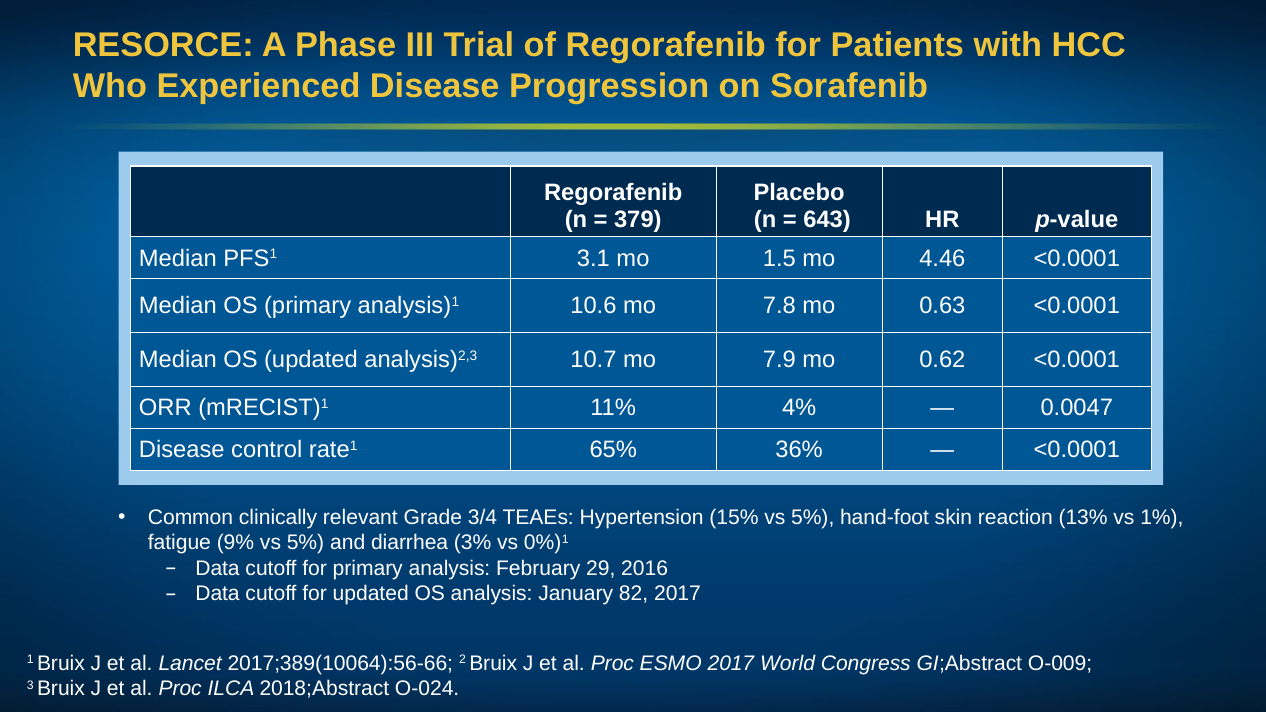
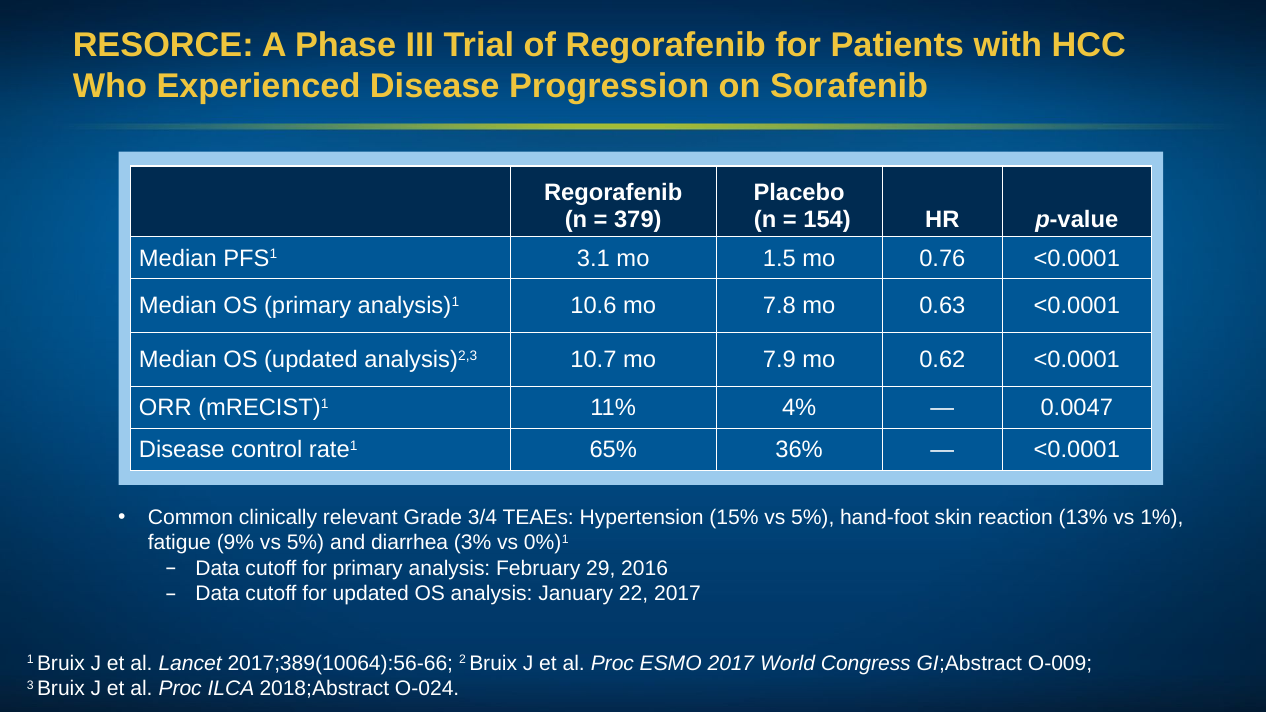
643: 643 -> 154 (827, 219)
4.46: 4.46 -> 0.76 (942, 258)
82: 82 -> 22 (634, 594)
